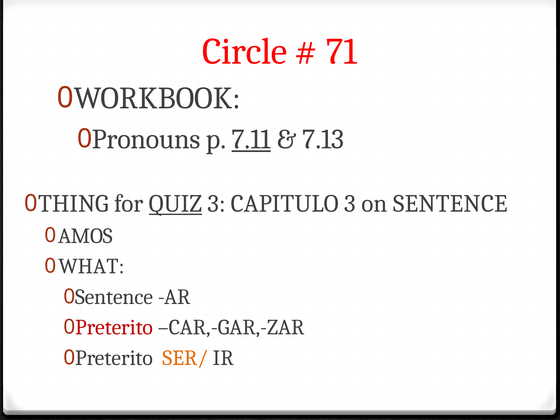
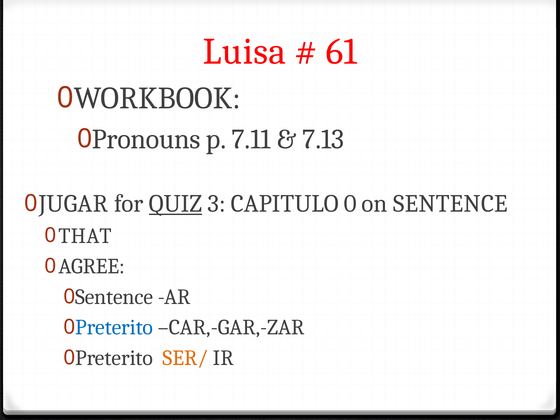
Circle: Circle -> Luisa (244, 51)
71: 71 -> 61 (342, 51)
7.11 underline: present -> none (251, 139)
THING: THING -> JUGAR (73, 204)
CAPITULO 3: 3 -> 0 (350, 204)
AMOS: AMOS -> THAT (85, 236)
WHAT: WHAT -> AGREE (92, 266)
Preterito colour: red -> blue (114, 327)
